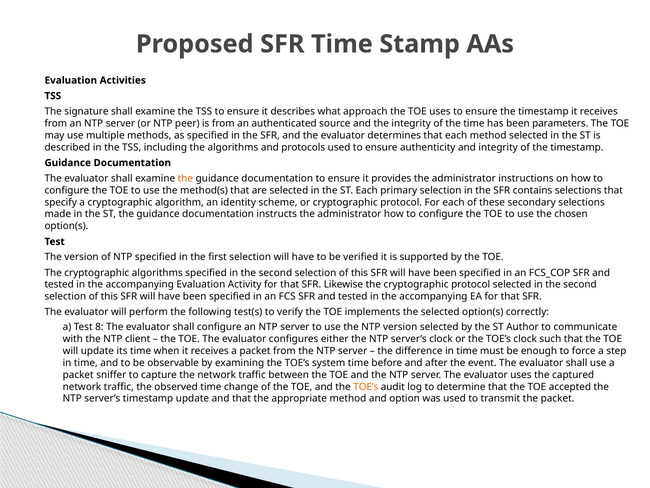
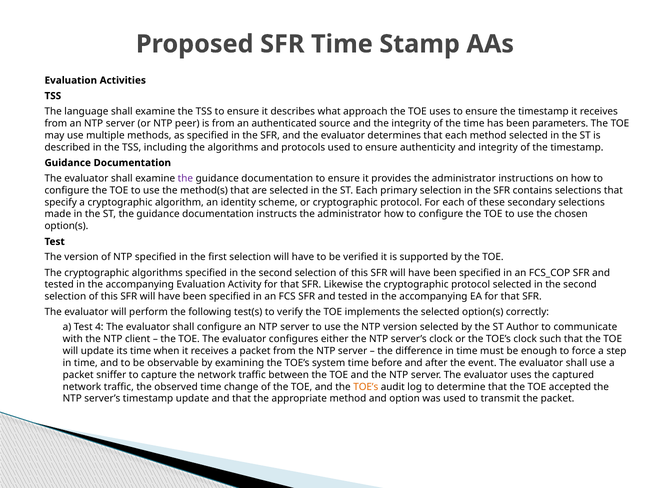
signature: signature -> language (86, 111)
the colour: orange -> purple (185, 178)
8: 8 -> 4 (99, 327)
